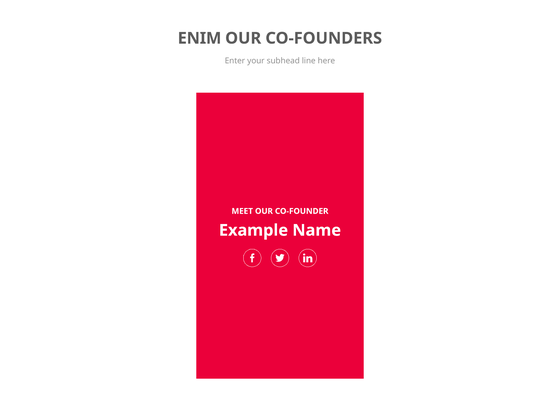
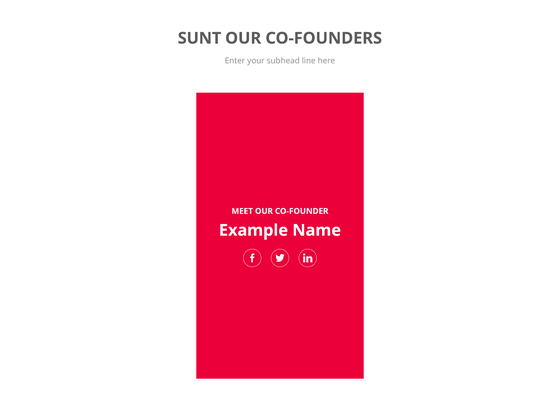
ENIM: ENIM -> SUNT (200, 38)
